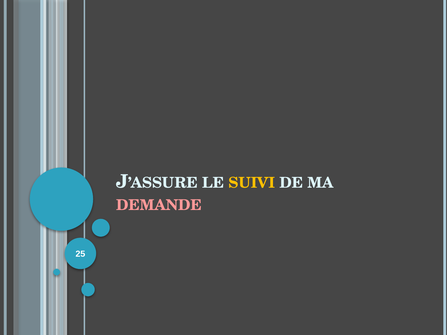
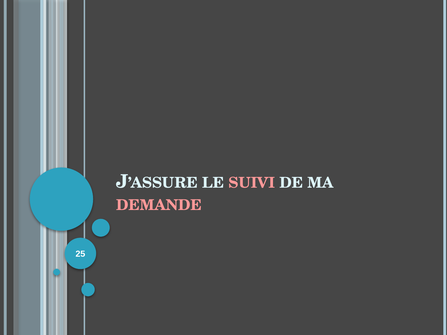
SUIVI colour: yellow -> pink (252, 183)
